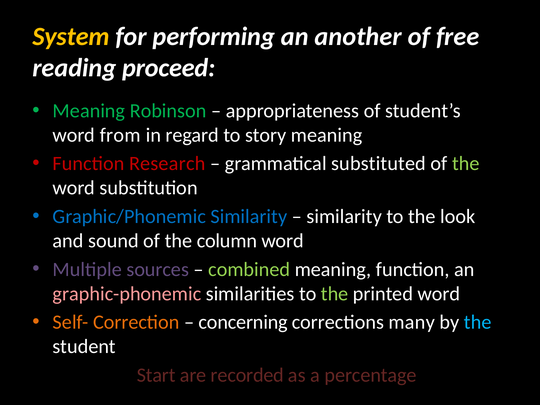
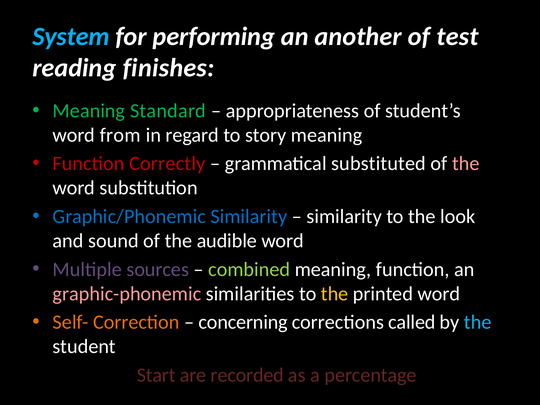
System colour: yellow -> light blue (71, 36)
free: free -> test (458, 36)
proceed: proceed -> finishes (169, 68)
Robinson: Robinson -> Standard (168, 111)
Research: Research -> Correctly (167, 164)
the colour: light green -> pink (466, 164)
column: column -> audible (227, 241)
the colour: light green -> yellow (335, 294)
many: many -> called (412, 322)
